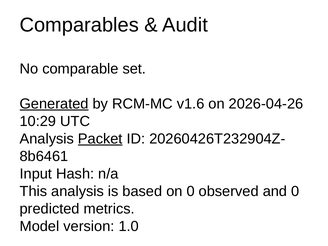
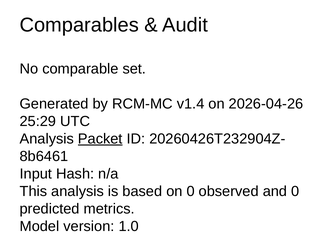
Generated underline: present -> none (54, 104)
v1.6: v1.6 -> v1.4 (191, 104)
10:29: 10:29 -> 25:29 (38, 121)
